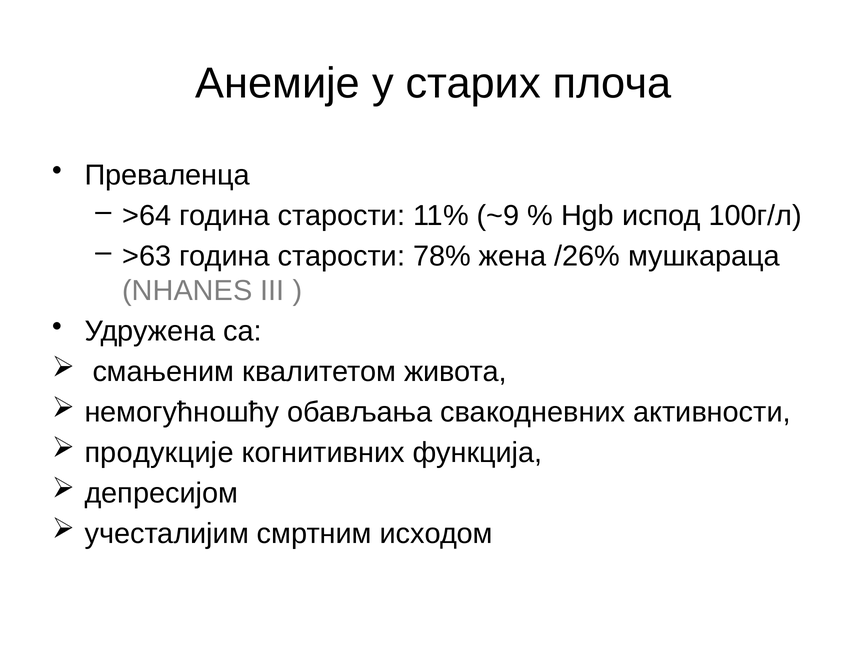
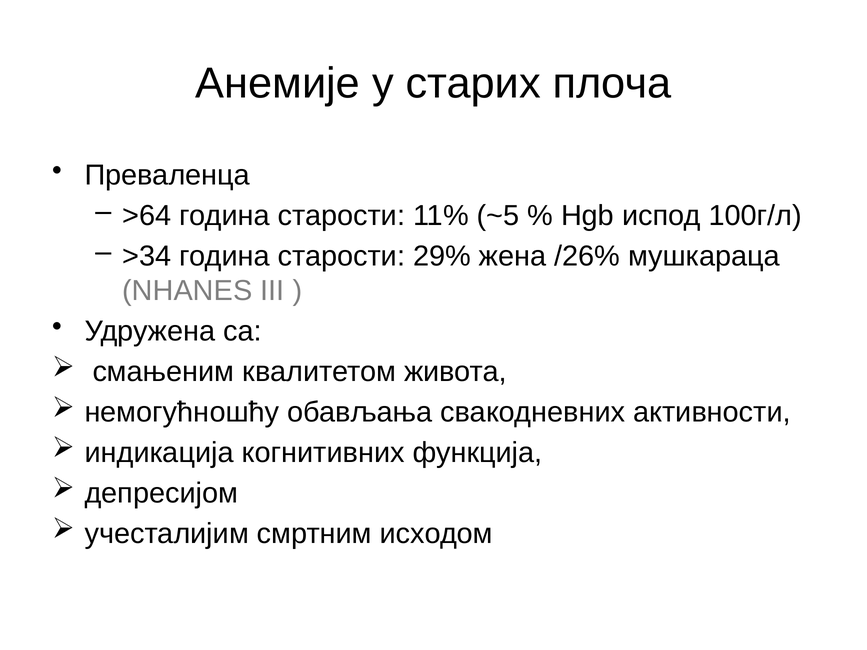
~9: ~9 -> ~5 (498, 216)
>63: >63 -> >34 (147, 256)
78%: 78% -> 29% (442, 256)
продукције: продукције -> индикација (159, 453)
